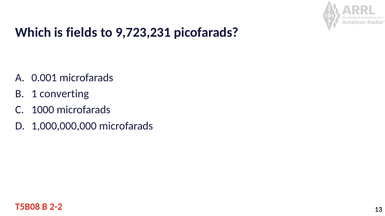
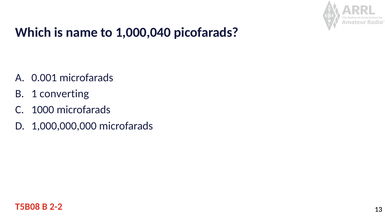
fields: fields -> name (82, 32)
9,723,231: 9,723,231 -> 1,000,040 (143, 32)
